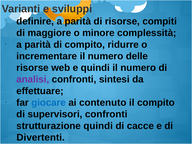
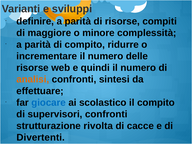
analisi colour: purple -> orange (33, 79)
contenuto: contenuto -> scolastico (103, 103)
strutturazione quindi: quindi -> rivolta (98, 126)
